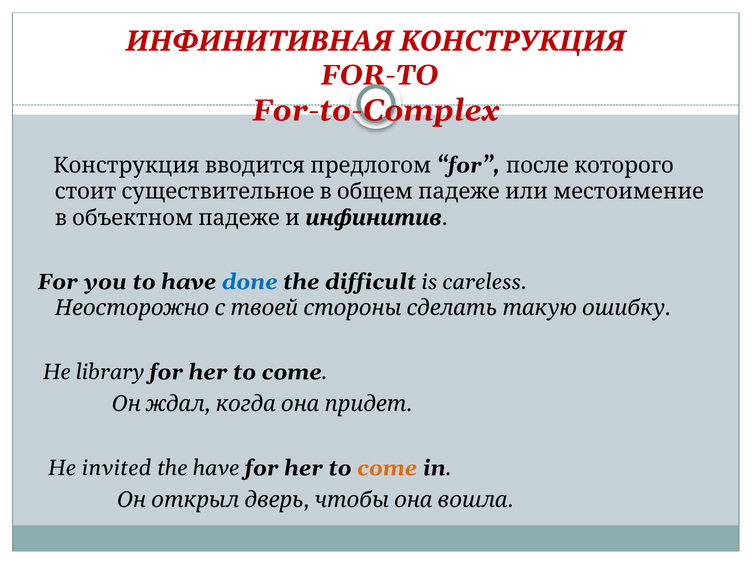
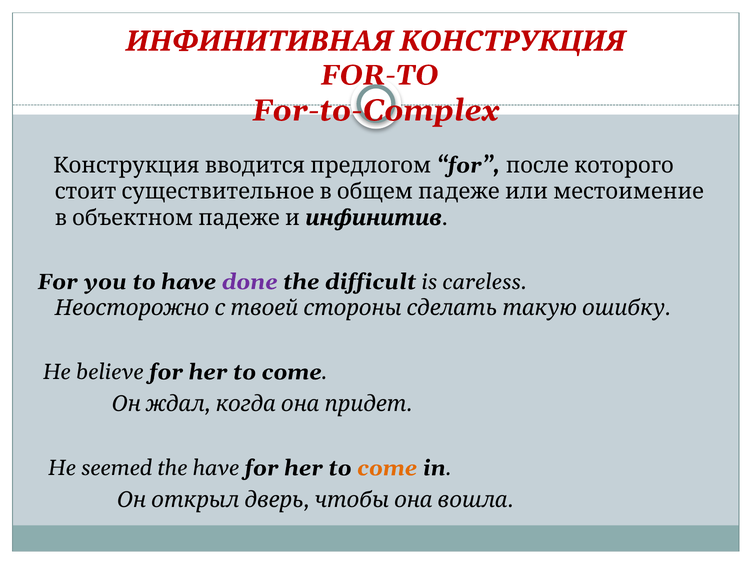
done colour: blue -> purple (250, 282)
library: library -> believe (110, 372)
invited: invited -> seemed (117, 468)
